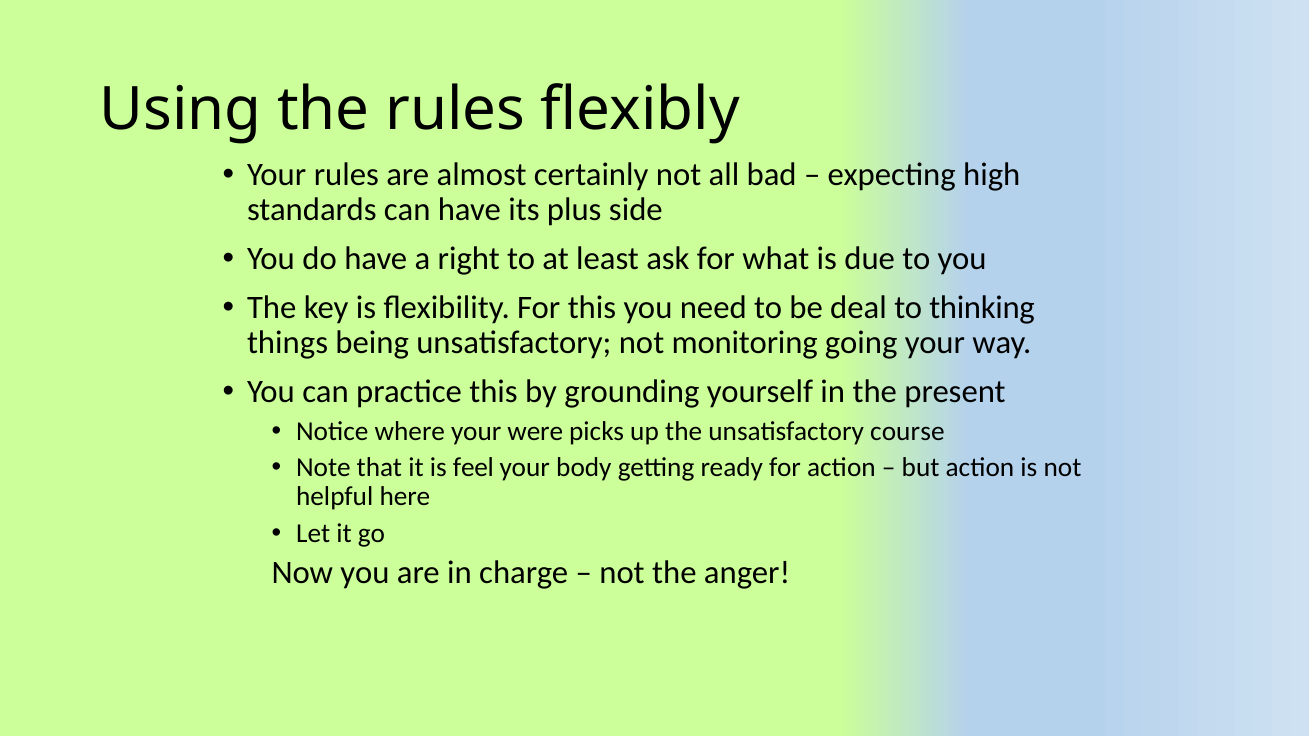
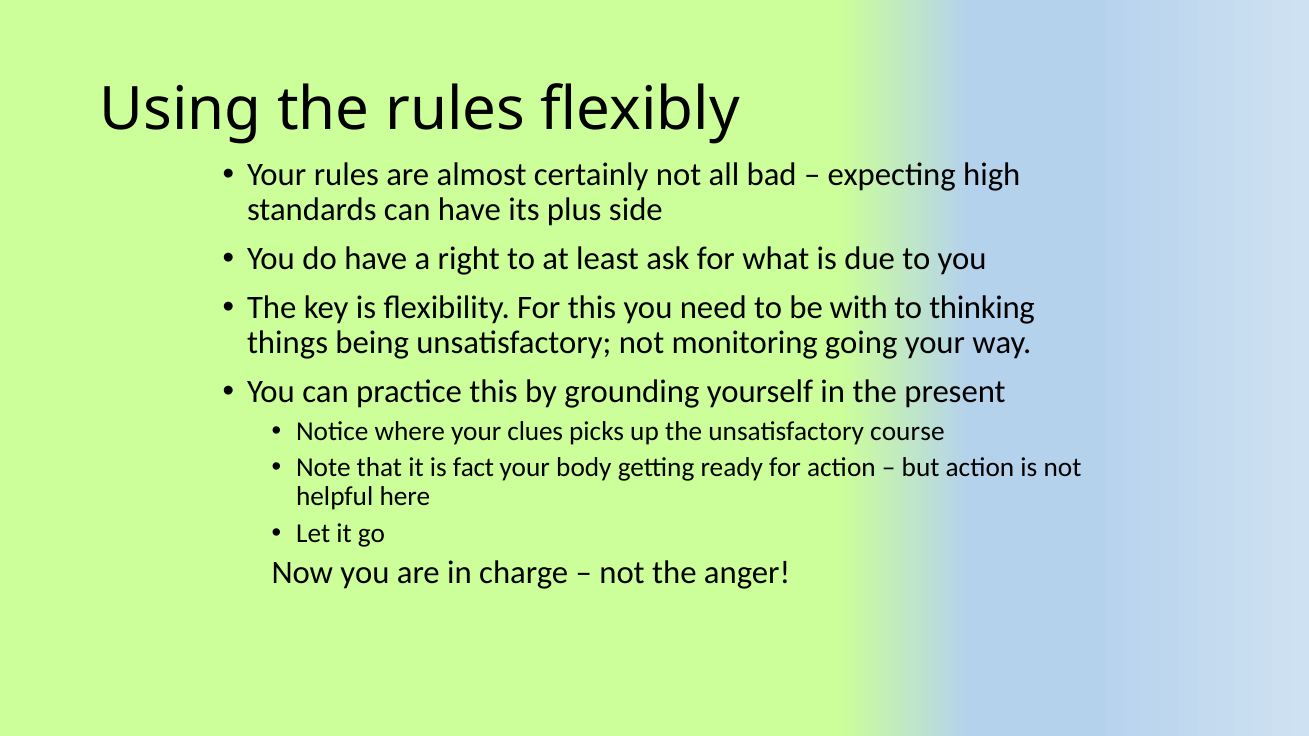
deal: deal -> with (859, 308)
were: were -> clues (535, 431)
feel: feel -> fact (473, 468)
